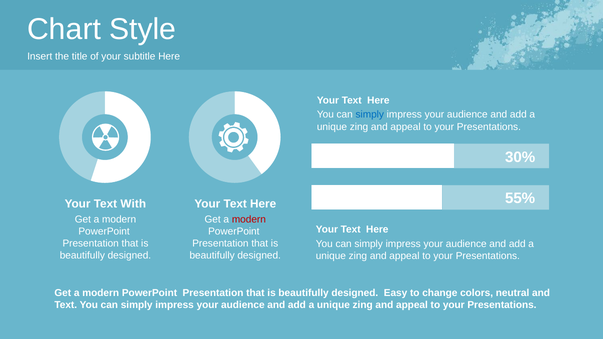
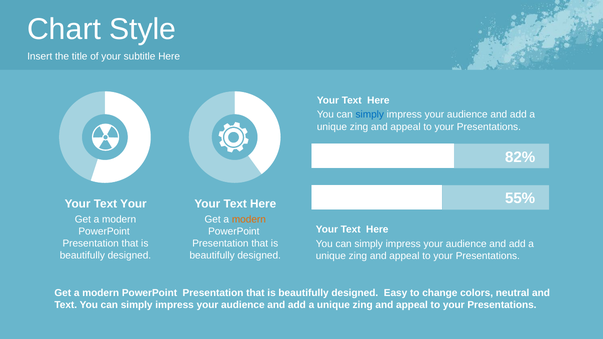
30%: 30% -> 82% (520, 157)
Text With: With -> Your (133, 204)
modern colour: red -> orange (249, 220)
